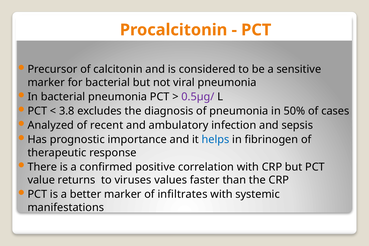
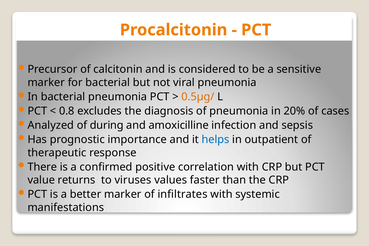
0.5µg/ colour: purple -> orange (198, 97)
3.8: 3.8 -> 0.8 (67, 111)
50%: 50% -> 20% (294, 111)
recent: recent -> during (107, 125)
ambulatory: ambulatory -> amoxicilline (179, 125)
fibrinogen: fibrinogen -> outpatient (271, 140)
